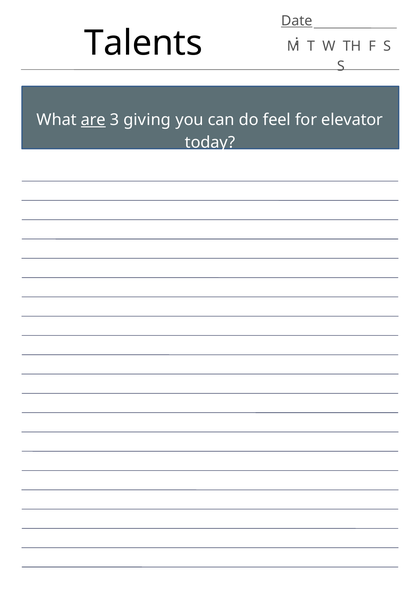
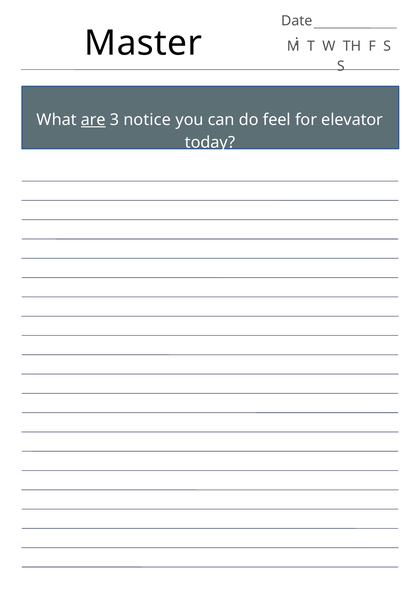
Date underline: present -> none (297, 21)
Talents: Talents -> Master (143, 43)
giving: giving -> notice (147, 120)
